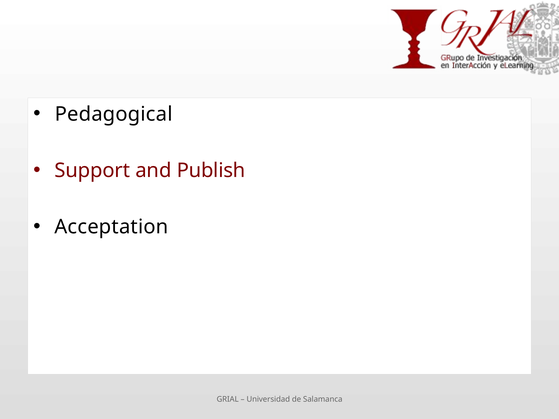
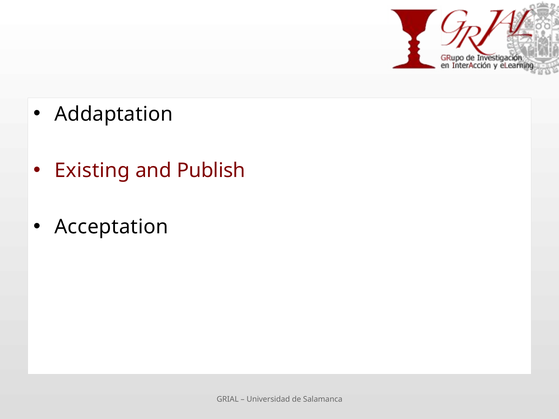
Pedagogical: Pedagogical -> Addaptation (114, 114)
Support: Support -> Existing (92, 171)
